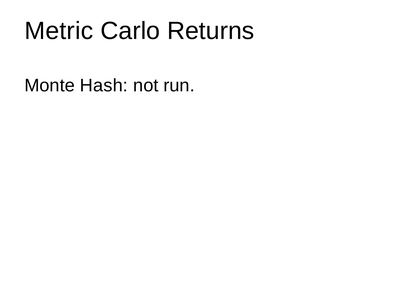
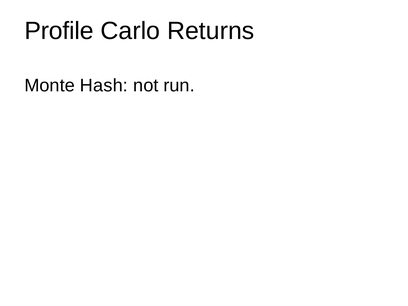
Metric: Metric -> Profile (59, 31)
